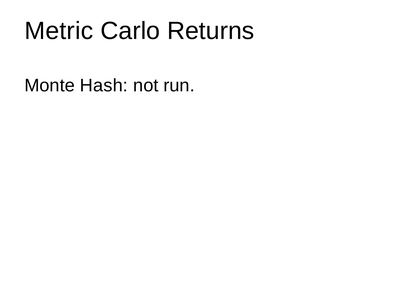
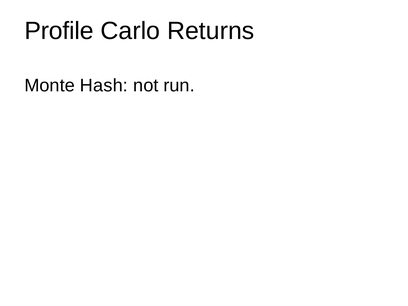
Metric: Metric -> Profile (59, 31)
